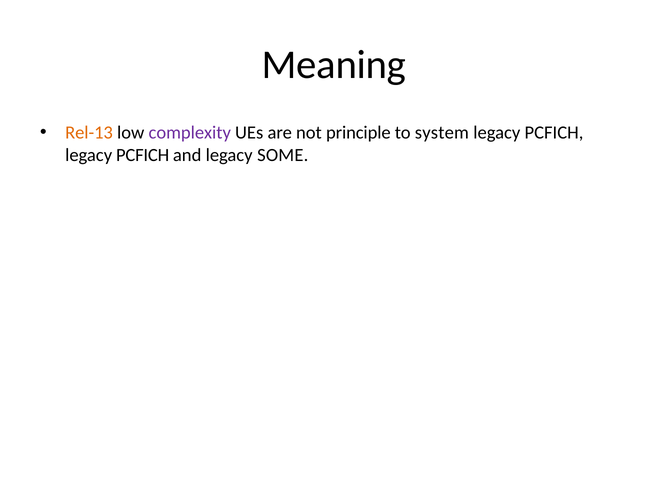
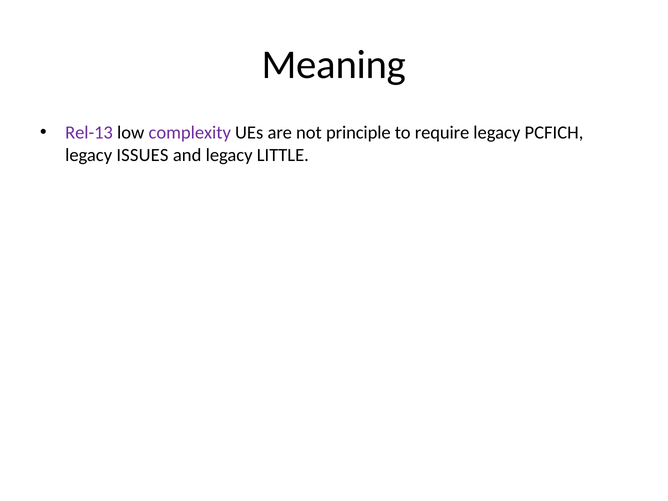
Rel-13 colour: orange -> purple (89, 133)
system: system -> require (442, 133)
PCFICH: PCFICH -> ISSUES (142, 155)
SOME: SOME -> LITTLE (283, 155)
